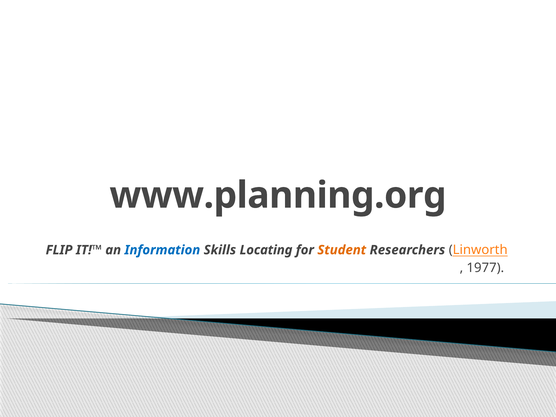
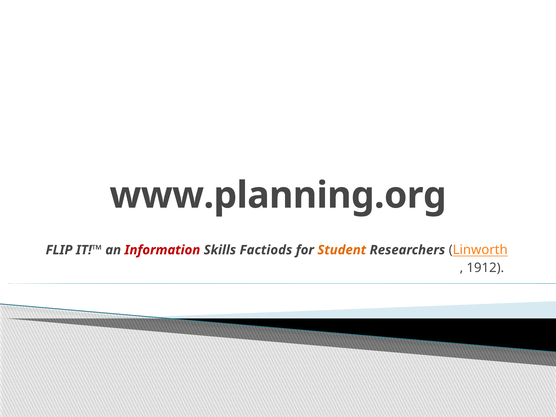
Information colour: blue -> red (162, 250)
Locating: Locating -> Factiods (266, 250)
1977: 1977 -> 1912 (485, 268)
